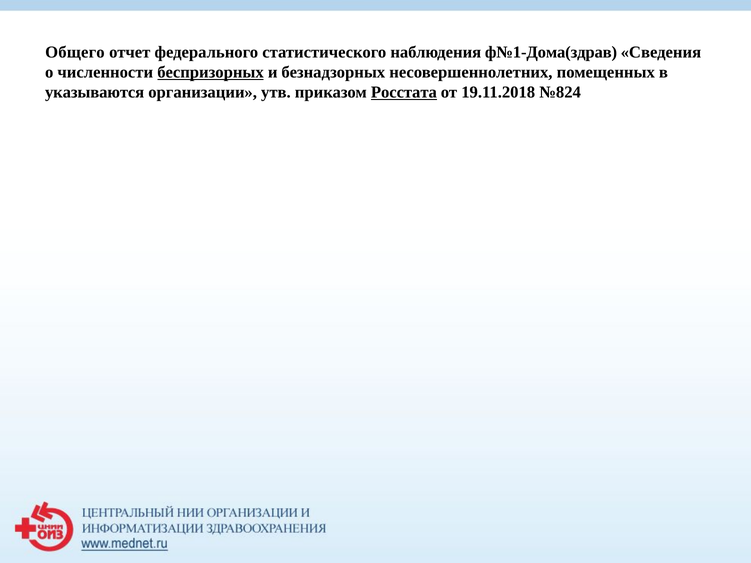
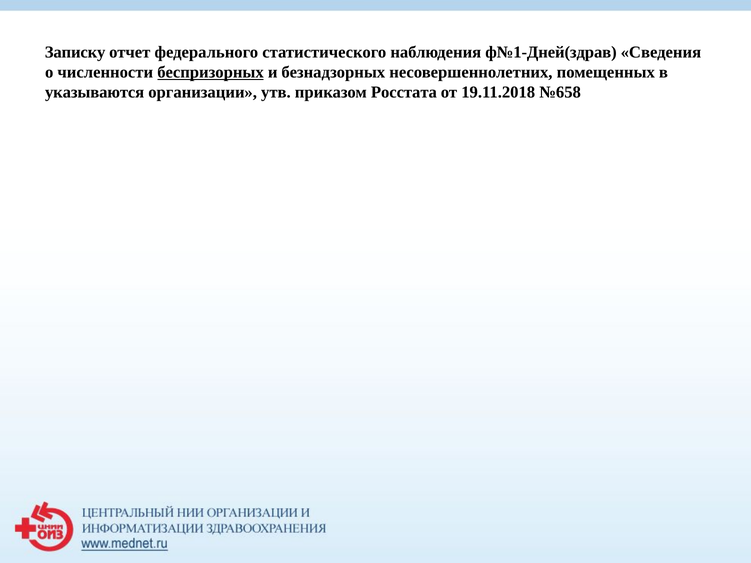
Общего: Общего -> Записку (75, 52)
ф№1-Дома(здрав: ф№1-Дома(здрав -> ф№1-Дней(здрав (551, 52)
Росстата underline: present -> none (404, 93)
№824: №824 -> №658 (560, 93)
